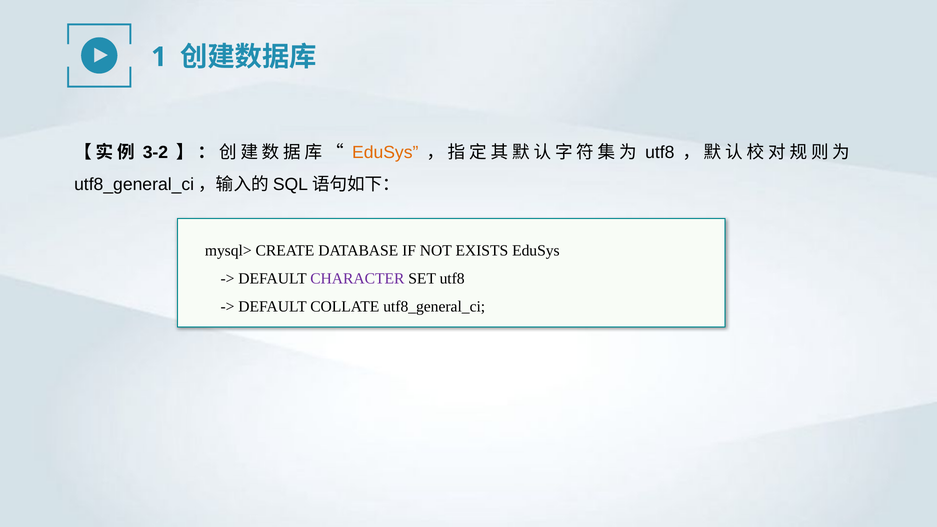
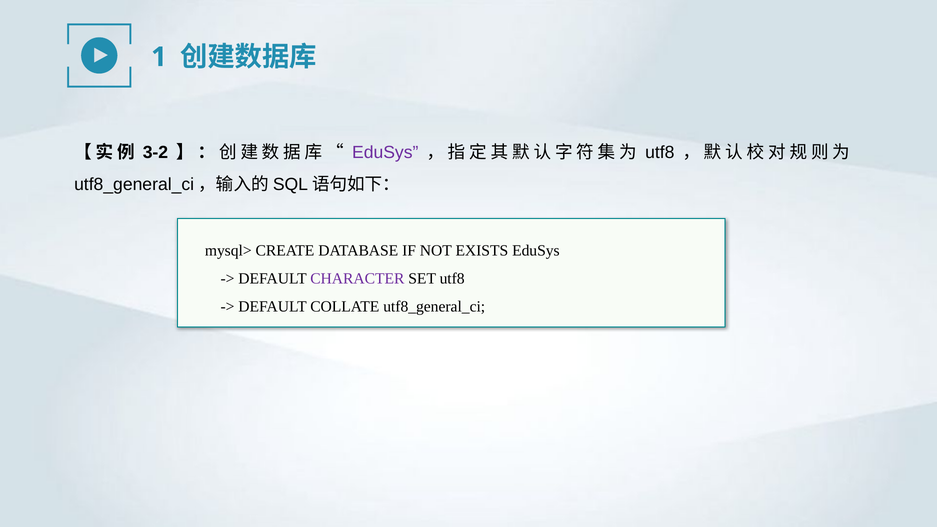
EduSys colour: orange -> purple (385, 153)
